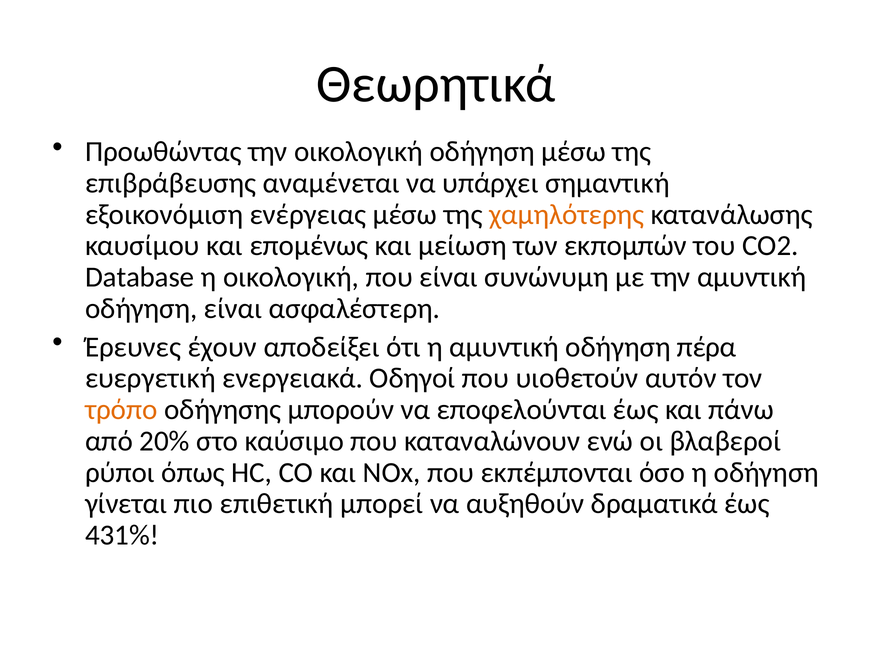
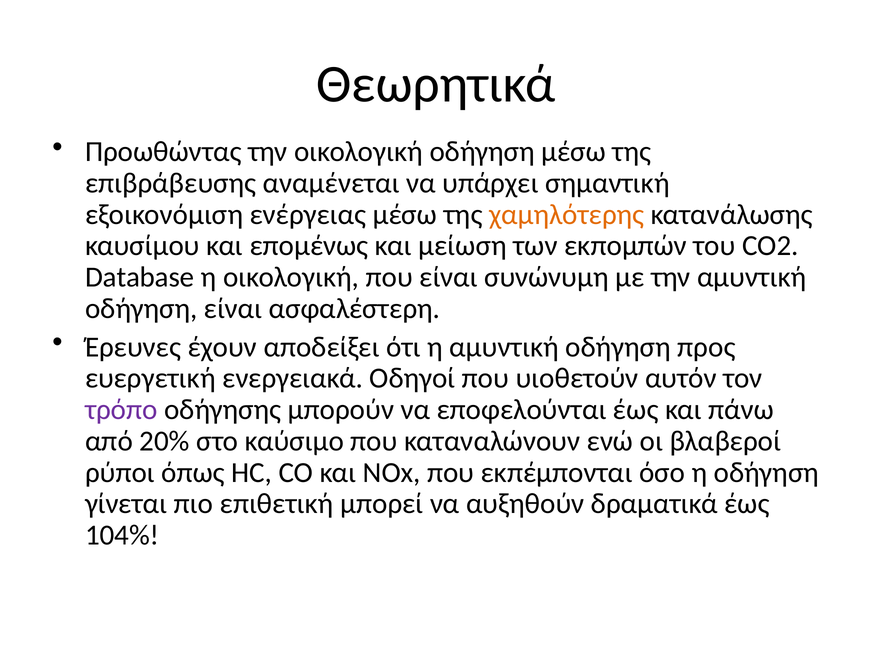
πέρα: πέρα -> προς (706, 347)
τρόπο colour: orange -> purple (121, 410)
431%: 431% -> 104% (122, 535)
